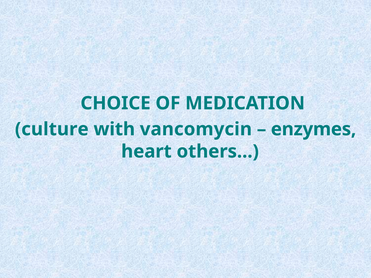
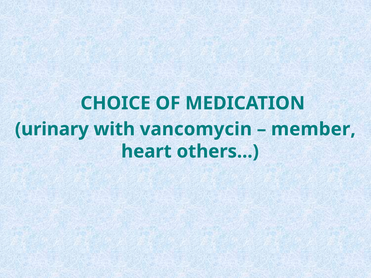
culture: culture -> urinary (52, 129)
enzymes: enzymes -> member (313, 129)
